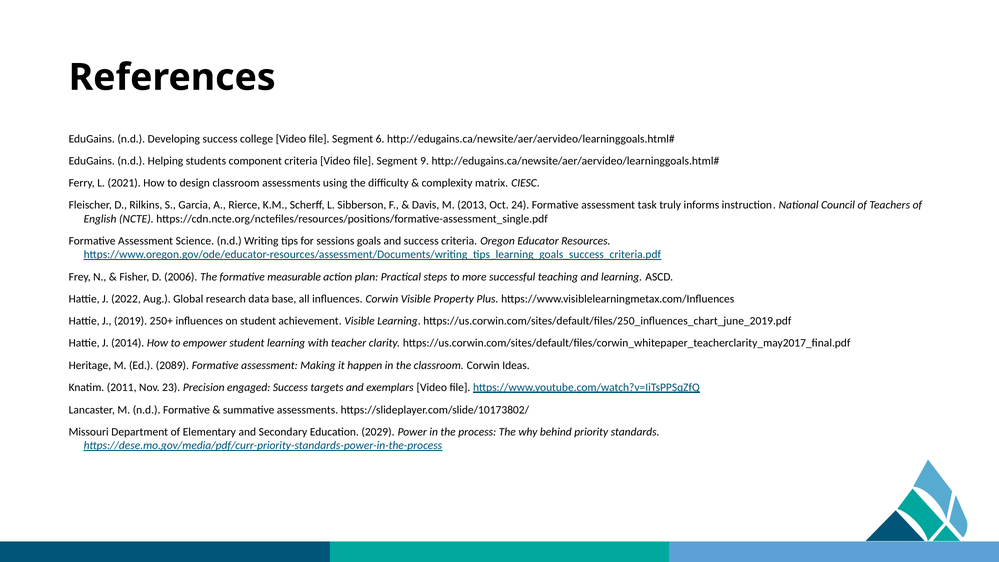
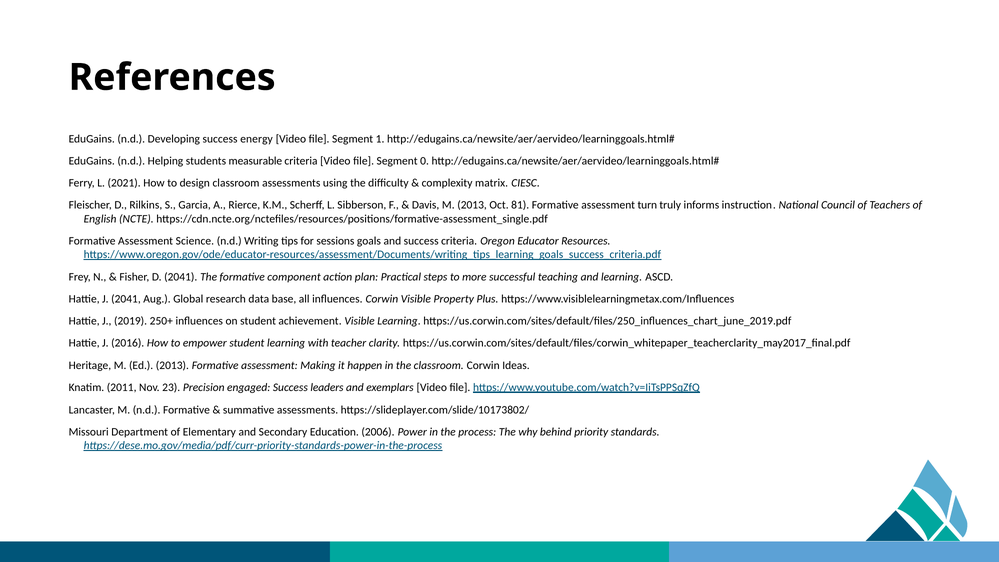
college: college -> energy (257, 139)
6: 6 -> 1 (380, 139)
component: component -> measurable (255, 161)
9: 9 -> 0 (425, 161)
24: 24 -> 81 (520, 205)
task: task -> turn (647, 205)
D 2006: 2006 -> 2041 (181, 277)
measurable: measurable -> component (294, 277)
J 2022: 2022 -> 2041 (126, 299)
2014: 2014 -> 2016 (128, 343)
Ed 2089: 2089 -> 2013 (172, 365)
targets: targets -> leaders (327, 387)
2029: 2029 -> 2006 (378, 432)
